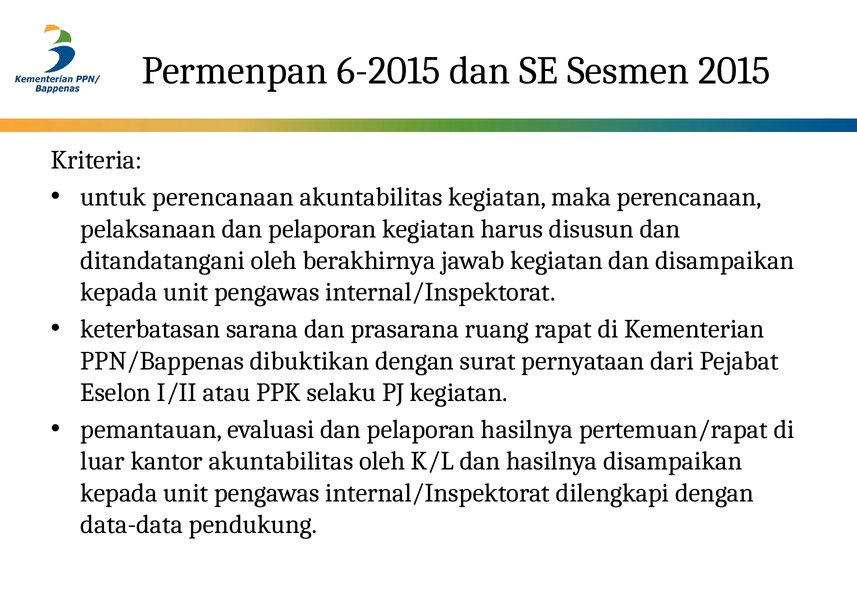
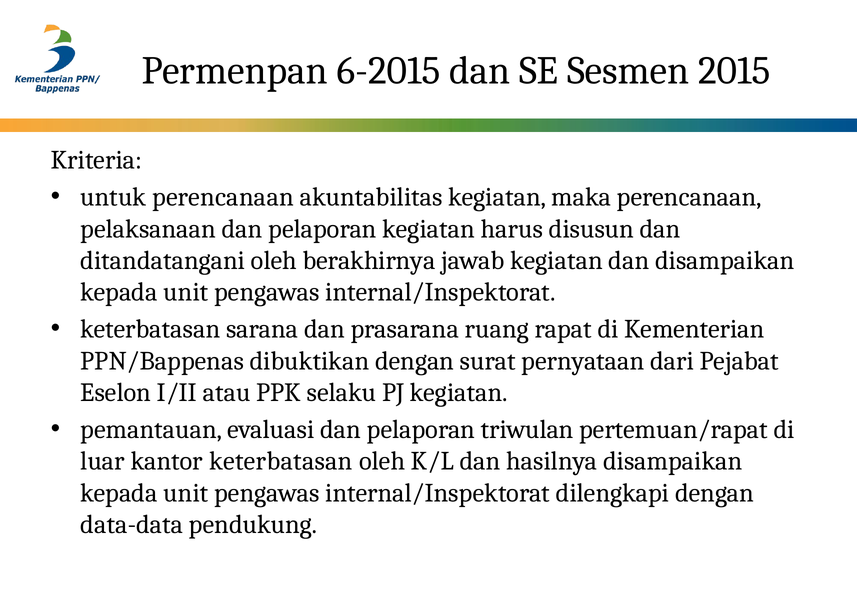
pelaporan hasilnya: hasilnya -> triwulan (527, 429)
kantor akuntabilitas: akuntabilitas -> keterbatasan (281, 461)
